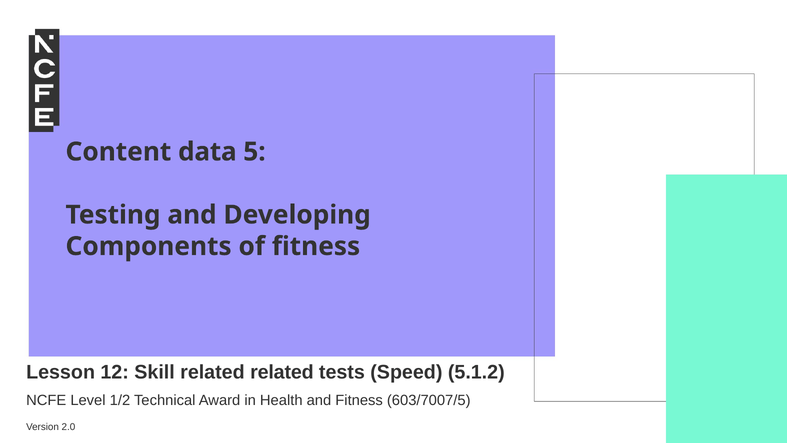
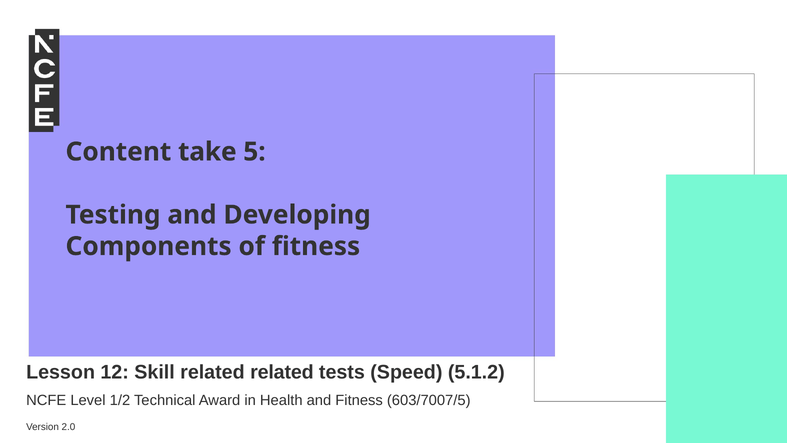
data: data -> take (207, 152)
